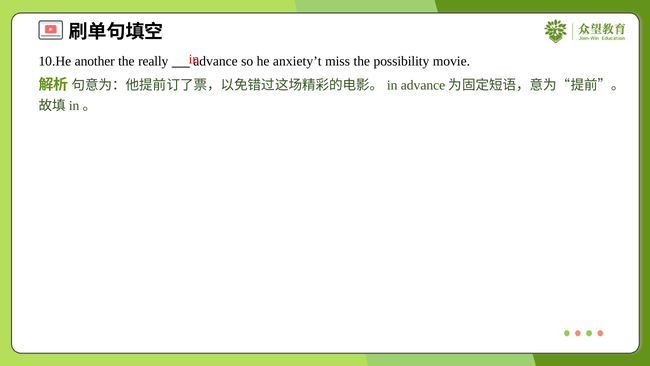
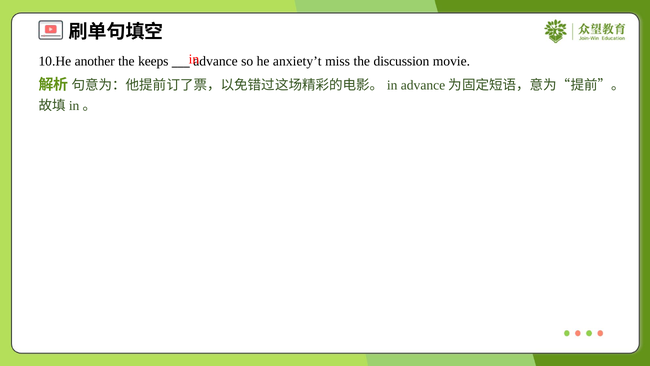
really: really -> keeps (153, 61)
possibility: possibility -> discussion (401, 61)
